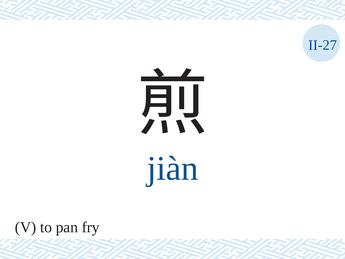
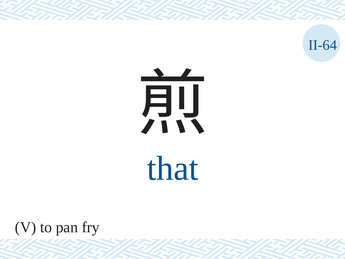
II-27: II-27 -> II-64 (323, 45)
jiàn: jiàn -> that (173, 168)
